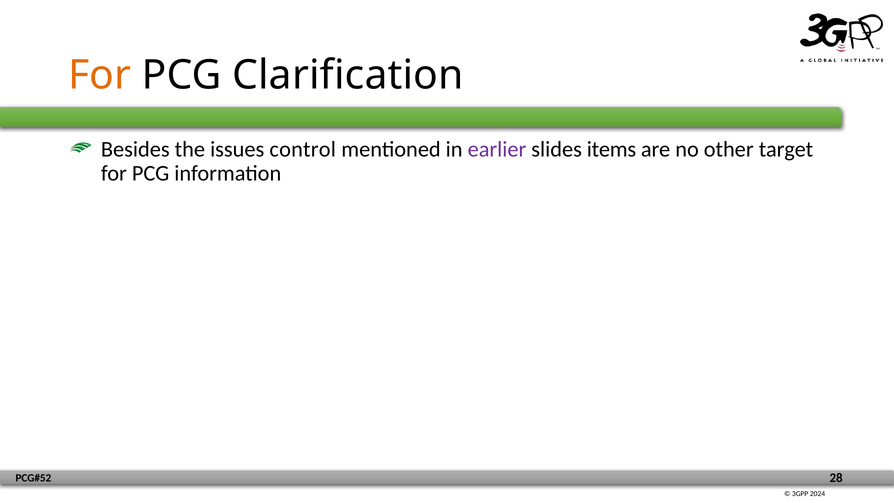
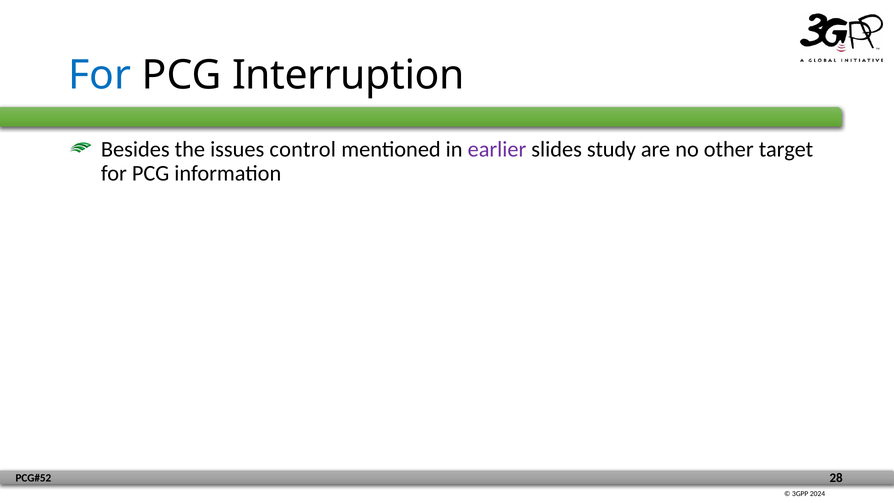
For colour: orange -> blue (100, 75)
Clarification: Clarification -> Interruption (348, 75)
items: items -> study (612, 149)
